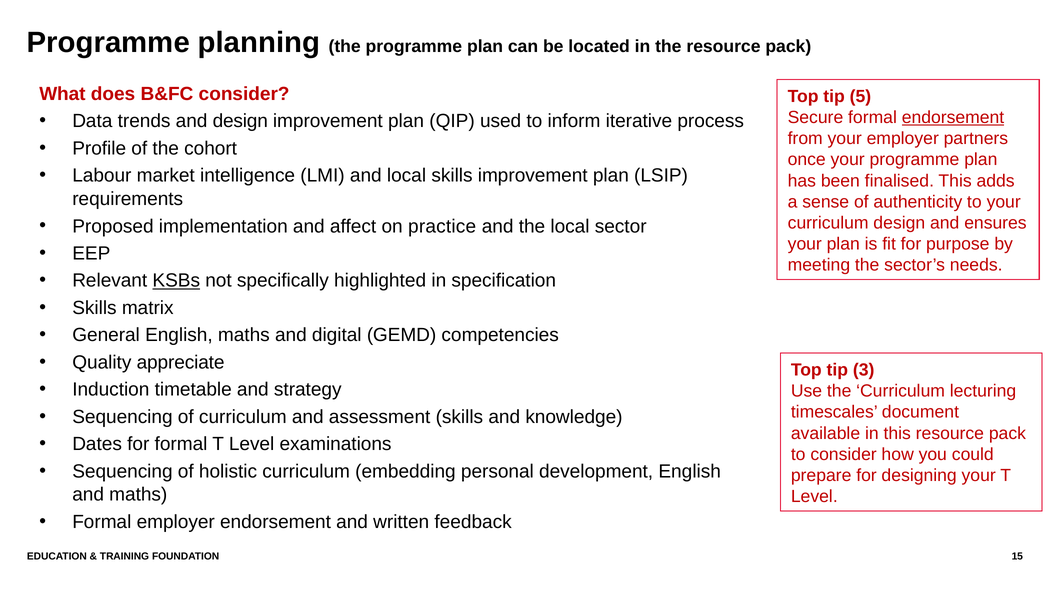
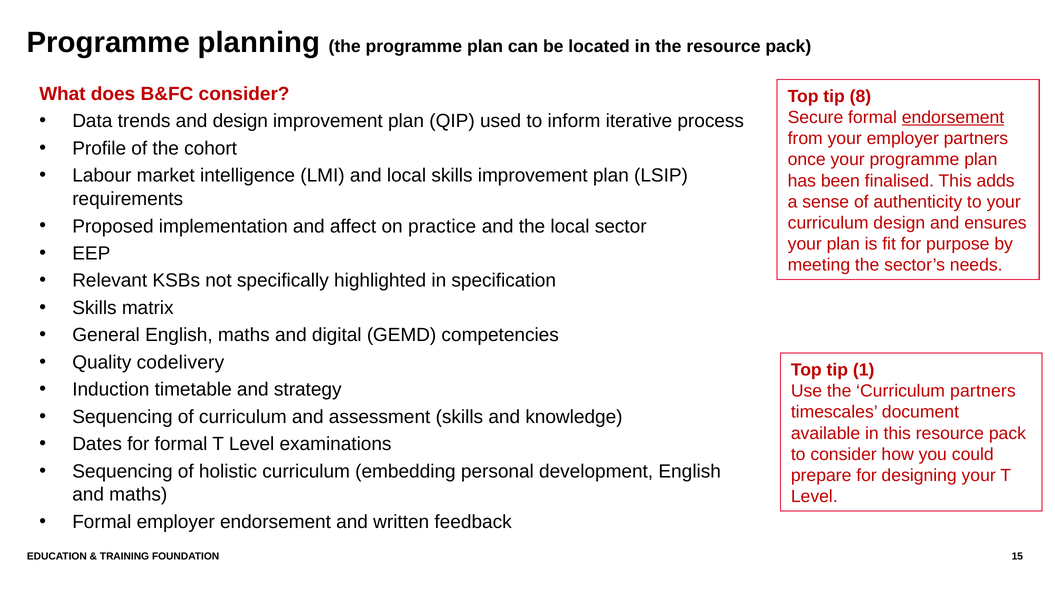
5: 5 -> 8 (860, 97)
KSBs underline: present -> none (176, 281)
appreciate: appreciate -> codelivery (180, 363)
3: 3 -> 1 (864, 370)
Curriculum lecturing: lecturing -> partners (983, 391)
